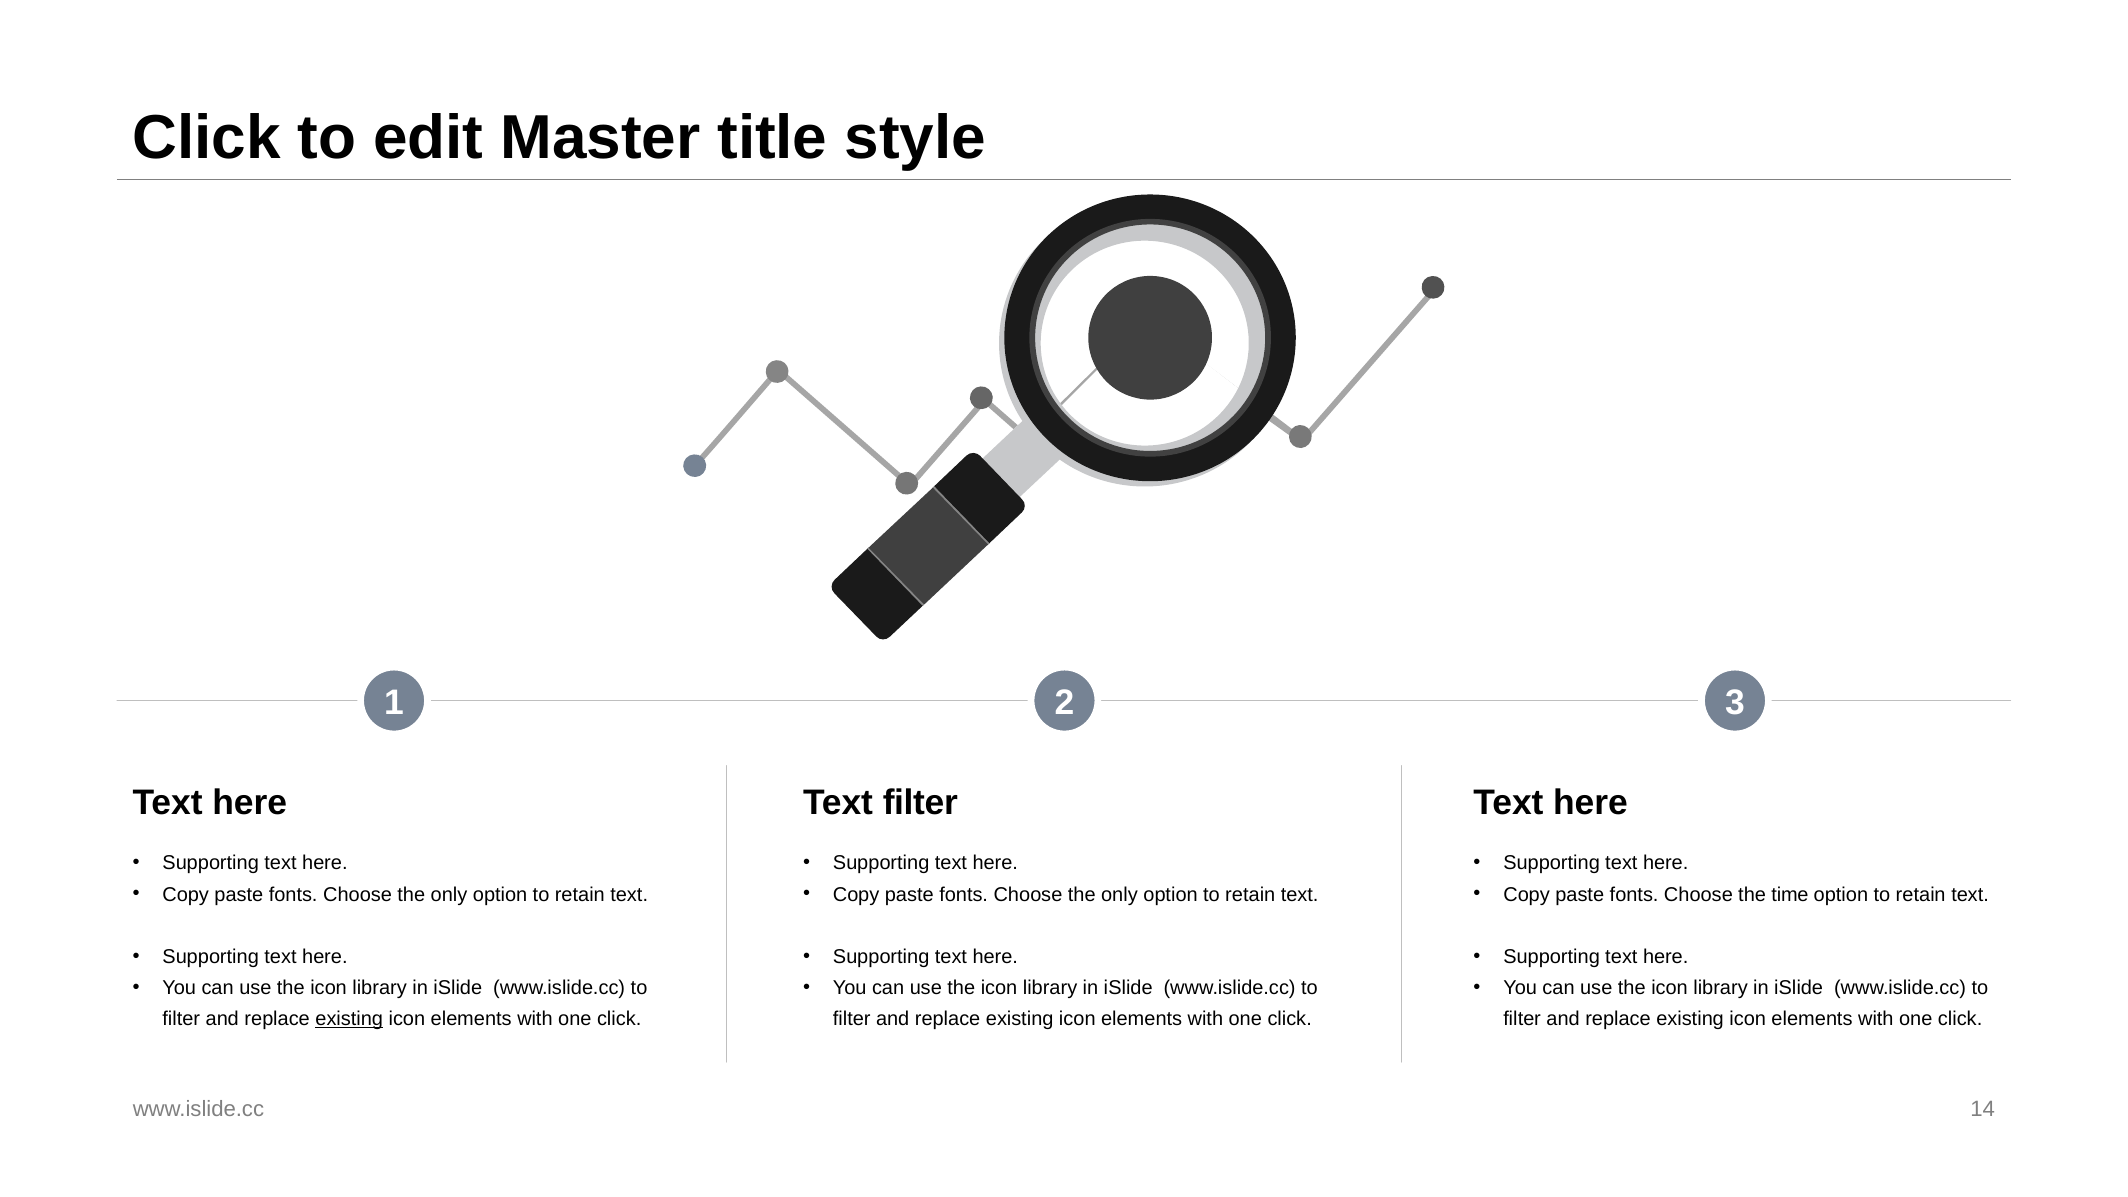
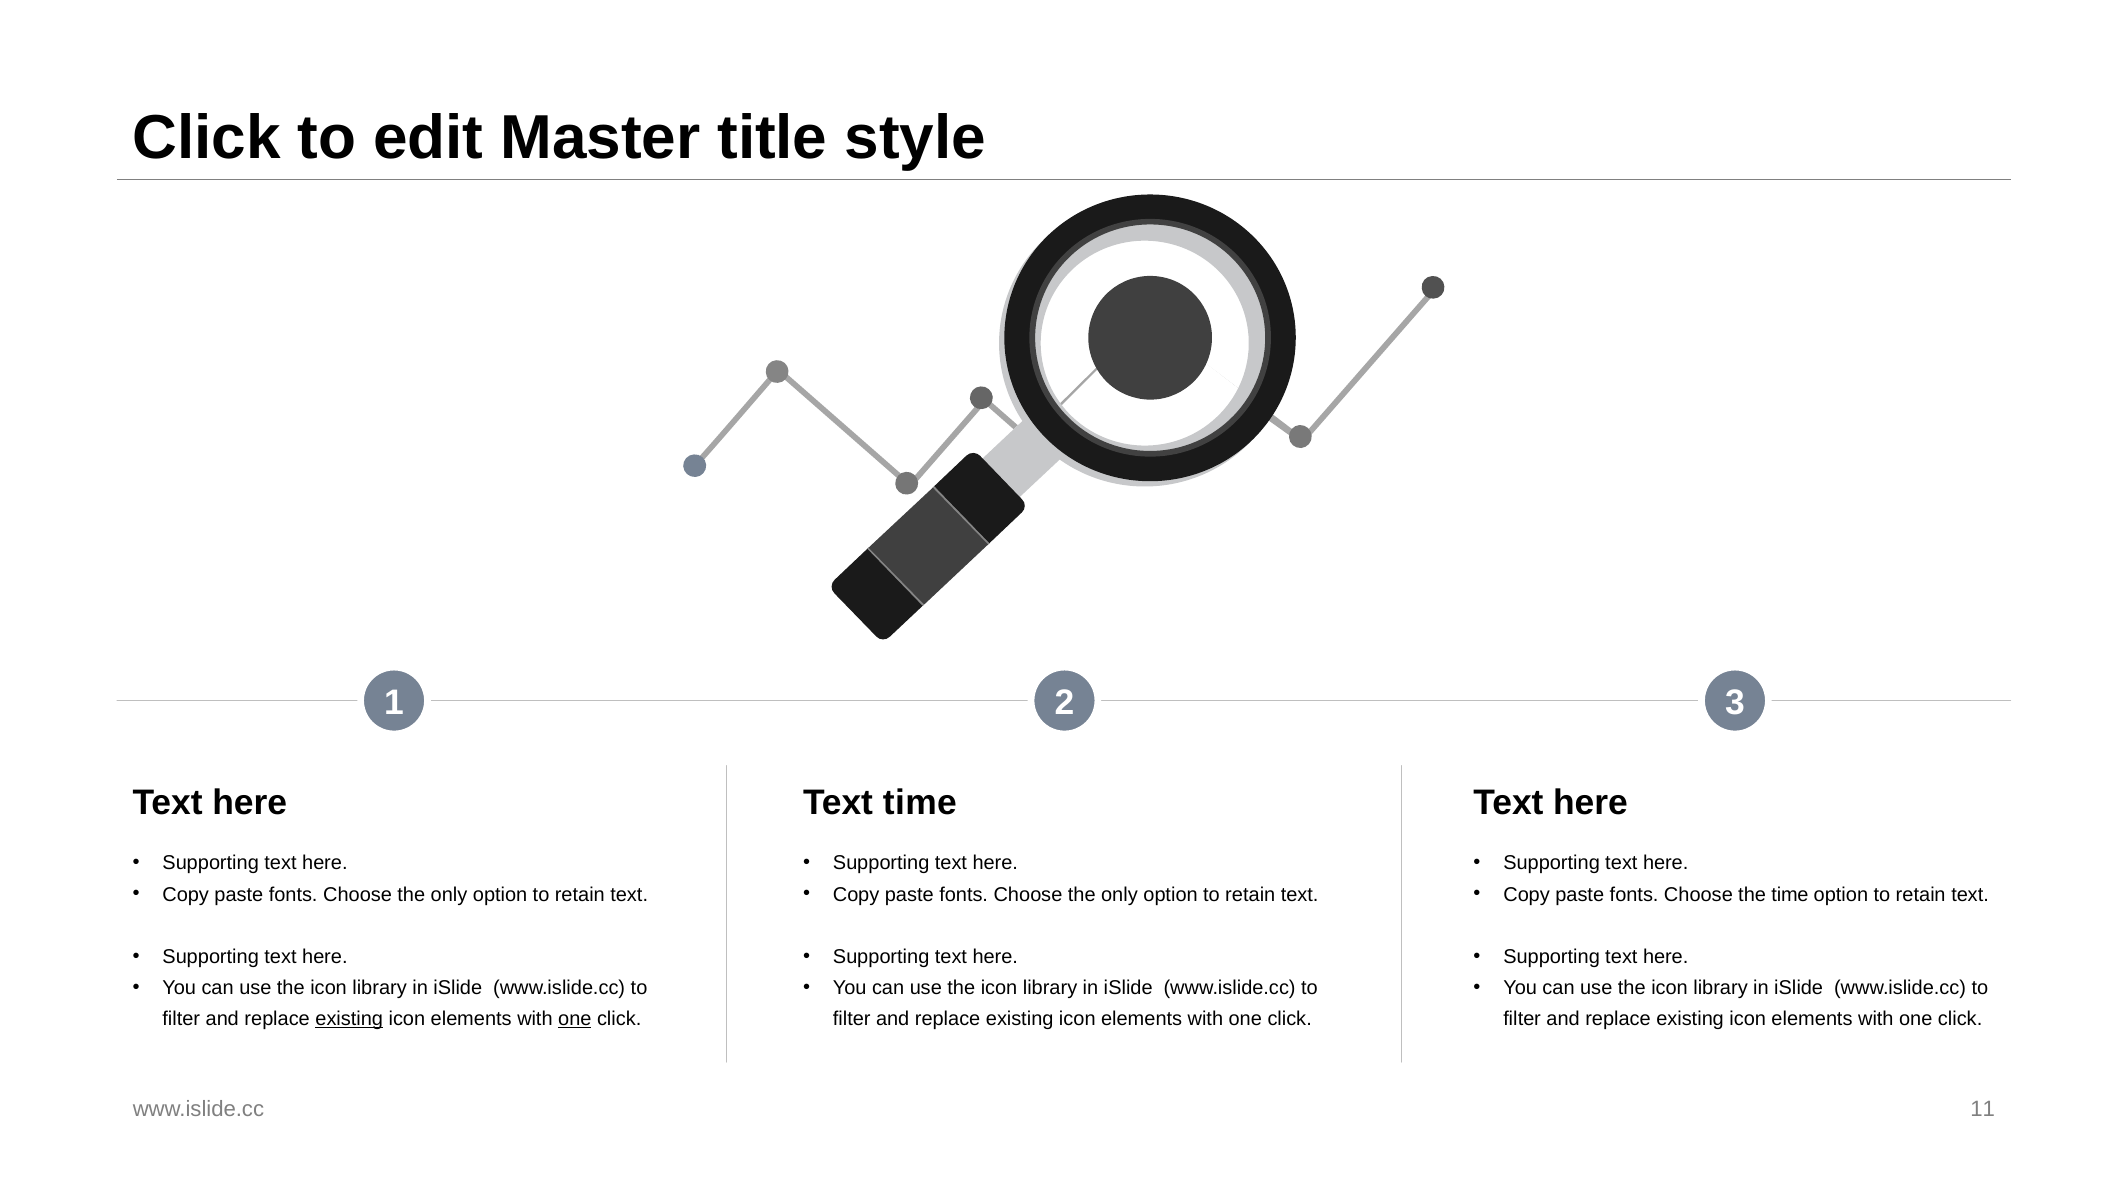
Text filter: filter -> time (920, 802)
one underline: none -> present (575, 1019)
14: 14 -> 11 (1983, 1109)
